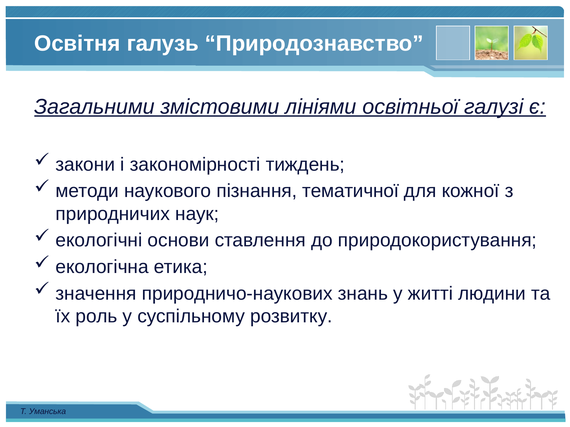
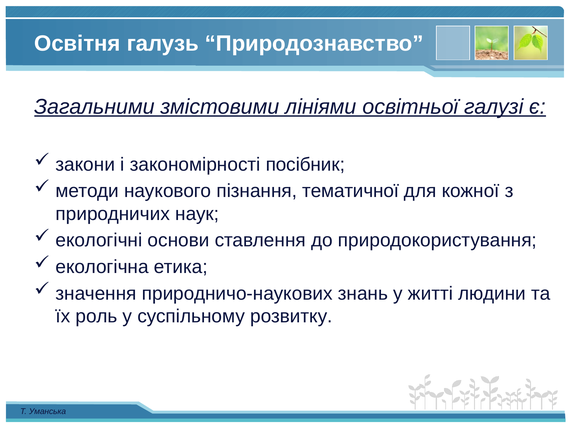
тиждень: тиждень -> посібник (305, 165)
